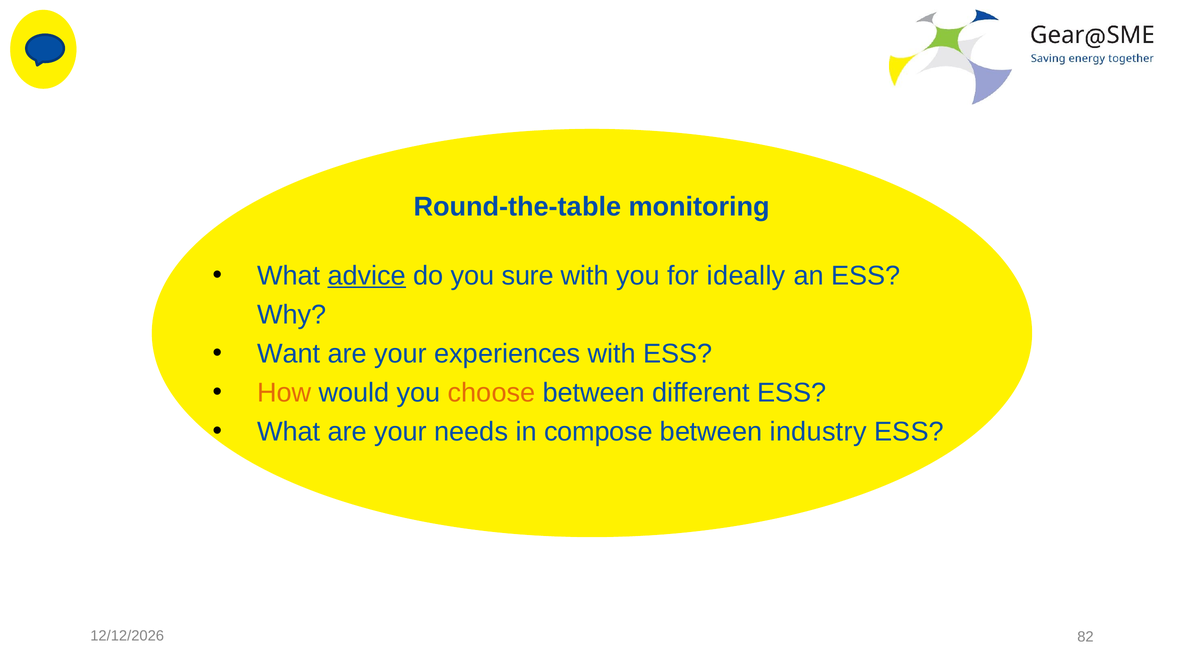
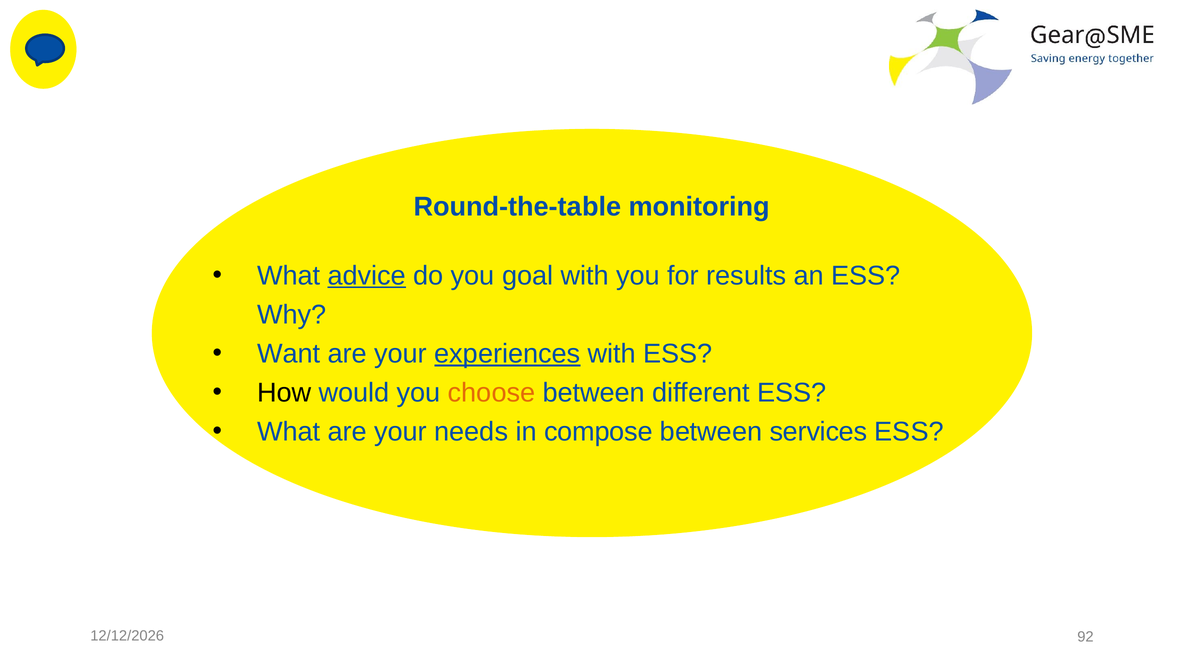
sure: sure -> goal (528, 276)
ideally: ideally -> results (746, 276)
experiences underline: none -> present (507, 354)
How colour: orange -> black (284, 393)
industry: industry -> services (818, 432)
82: 82 -> 92 (1085, 637)
